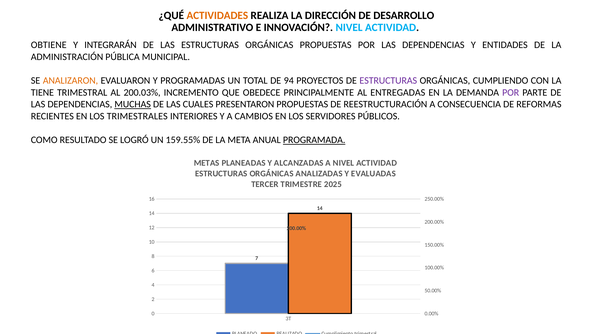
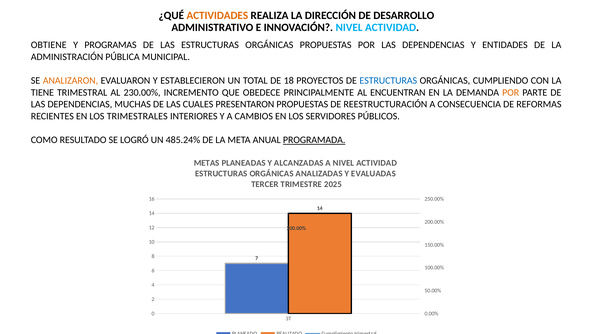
INTEGRARÁN: INTEGRARÁN -> PROGRAMAS (111, 45)
PROGRAMADAS: PROGRAMADAS -> ESTABLECIERON (193, 81)
94: 94 -> 18 (289, 81)
ESTRUCTURAS colour: purple -> blue (388, 81)
200.03%: 200.03% -> 230.00% (142, 92)
ENTREGADAS: ENTREGADAS -> ENCUENTRAN (398, 92)
POR colour: purple -> orange (511, 92)
MUCHAS underline: present -> none (133, 104)
159.55%: 159.55% -> 485.24% (183, 140)
